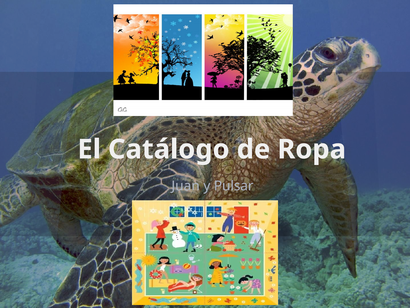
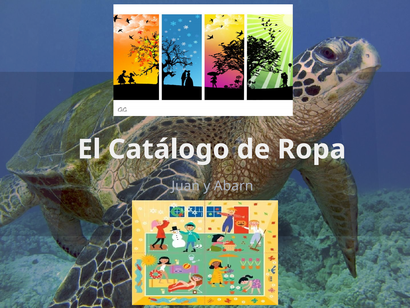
Pulsar: Pulsar -> Abarn (234, 186)
